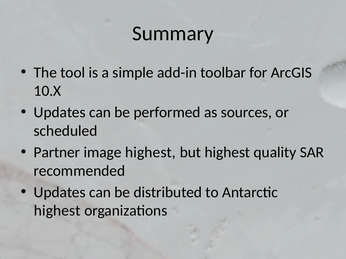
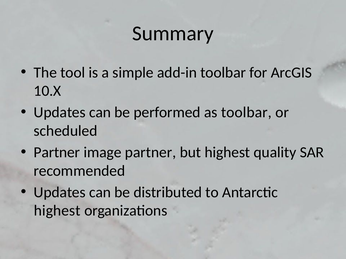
as sources: sources -> toolbar (246, 113)
image highest: highest -> partner (151, 153)
